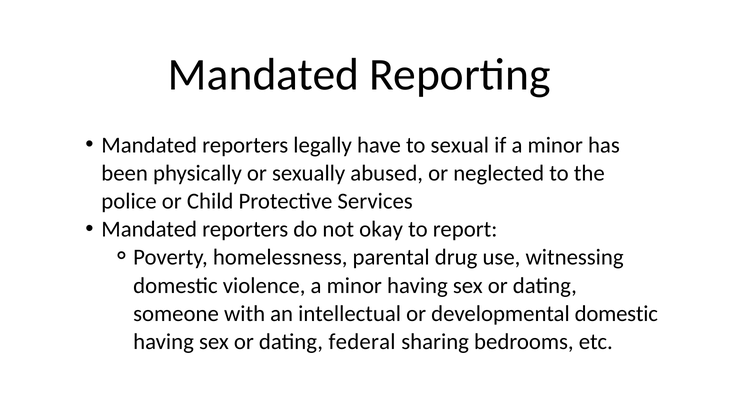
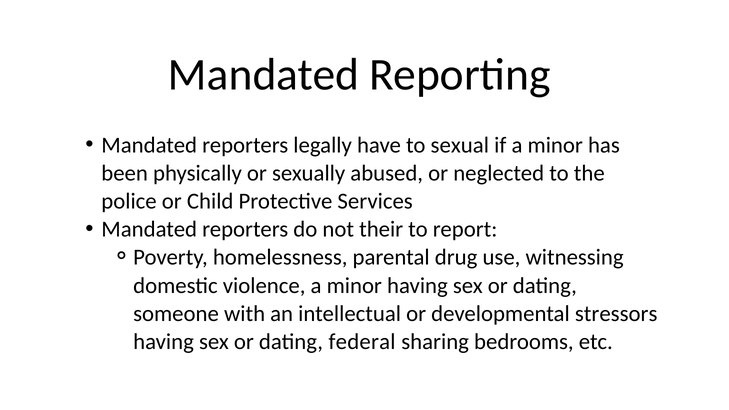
okay: okay -> their (381, 229)
developmental domestic: domestic -> stressors (616, 314)
